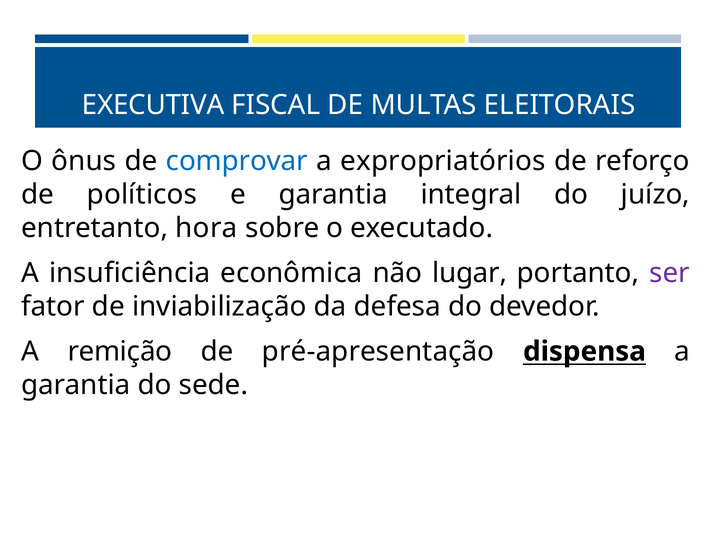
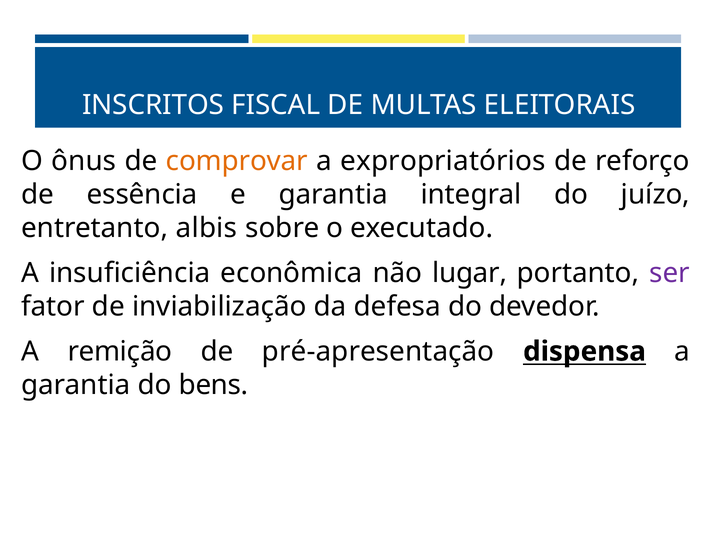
EXECUTIVA: EXECUTIVA -> INSCRITOS (153, 105)
comprovar colour: blue -> orange (237, 161)
políticos: políticos -> essência (142, 195)
hora: hora -> albis (206, 228)
sede: sede -> bens (214, 385)
